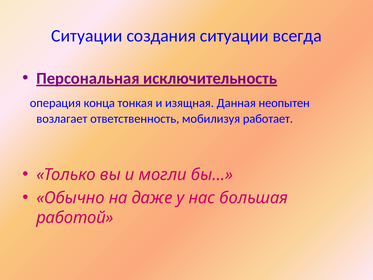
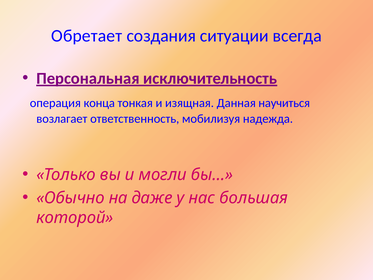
Ситуации: Ситуации -> Обретает (87, 36)
неопытен: неопытен -> научиться (284, 103)
работает: работает -> надежда (268, 119)
работой: работой -> которой (75, 218)
